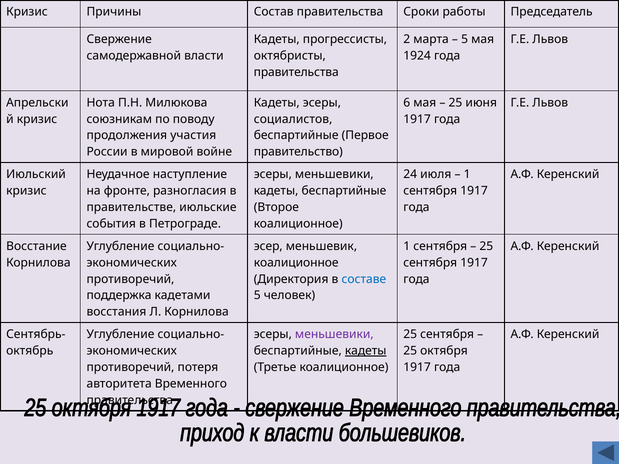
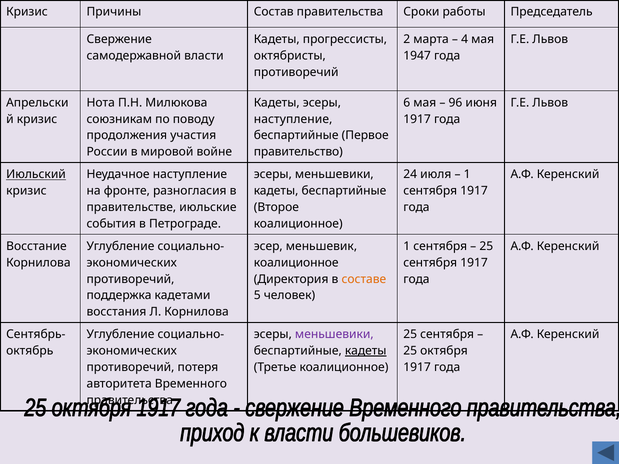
5: 5 -> 4 (465, 39)
1924: 1924 -> 1947 (417, 56)
правительства: правительства -> противоречий (296, 72)
25: 25 -> 96 (455, 103)
социалистов: социалистов -> наступление (293, 119)
Июльский underline: none -> present (36, 175)
составе colour: blue -> orange (364, 279)
